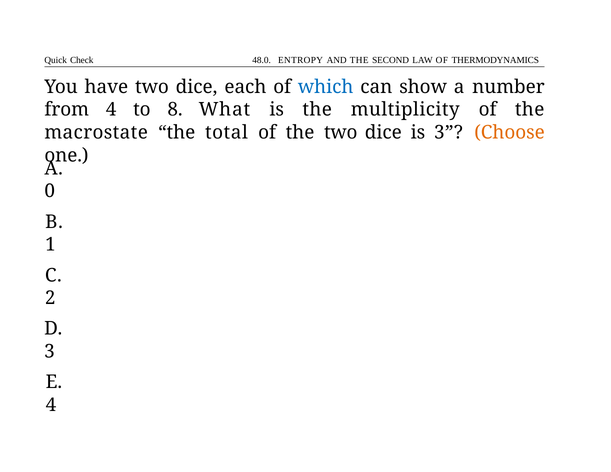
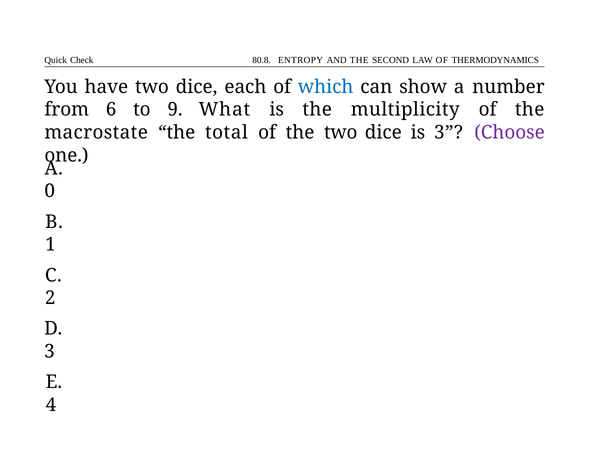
48.0: 48.0 -> 80.8 (262, 60)
from 4: 4 -> 6 (111, 110)
8: 8 -> 9 (175, 110)
Choose colour: orange -> purple (510, 133)
